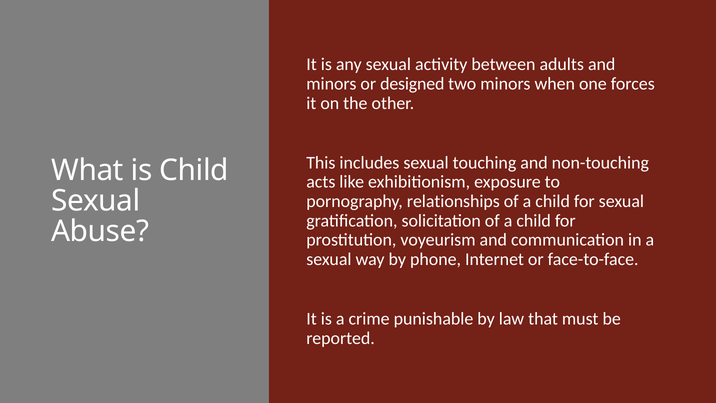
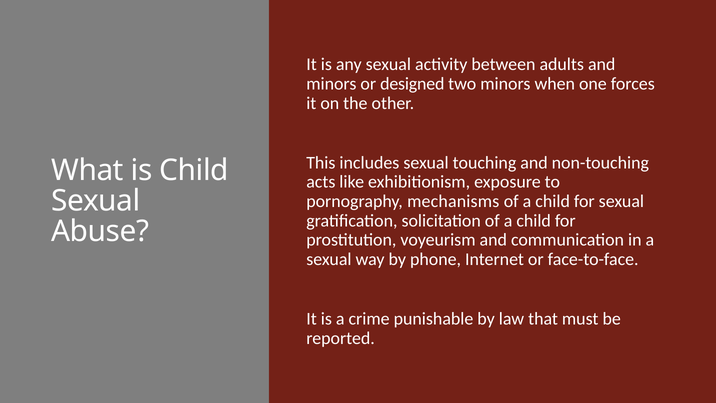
relationships: relationships -> mechanisms (453, 201)
